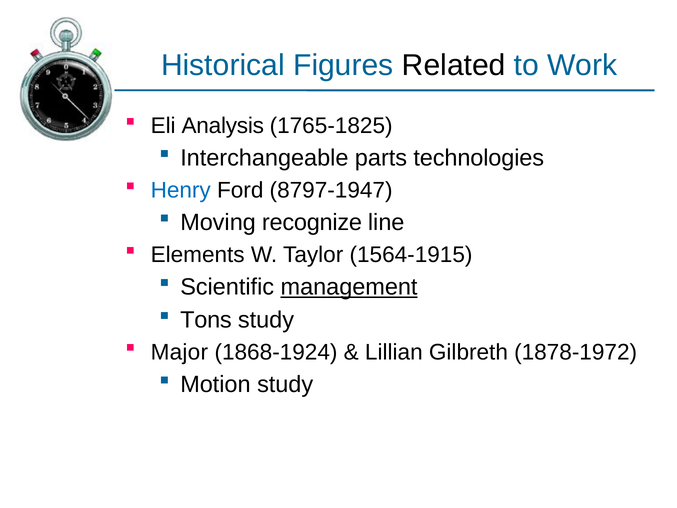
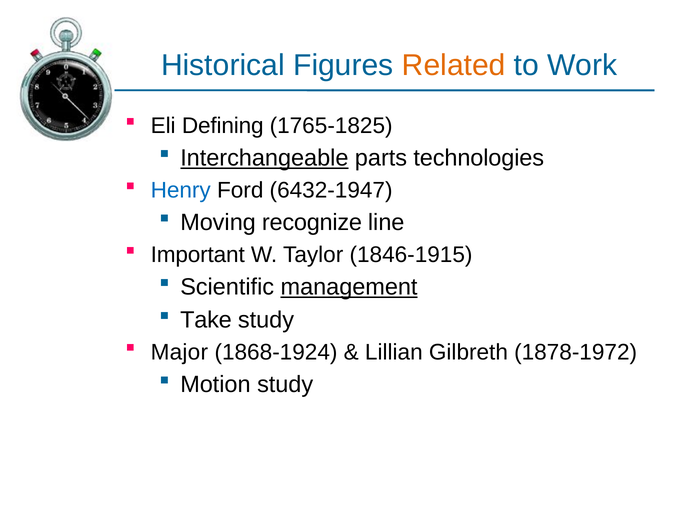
Related colour: black -> orange (454, 65)
Analysis: Analysis -> Defining (223, 126)
Interchangeable underline: none -> present (264, 158)
8797-1947: 8797-1947 -> 6432-1947 (331, 190)
Elements: Elements -> Important (198, 255)
1564-1915: 1564-1915 -> 1846-1915 (411, 255)
Tons: Tons -> Take (206, 320)
